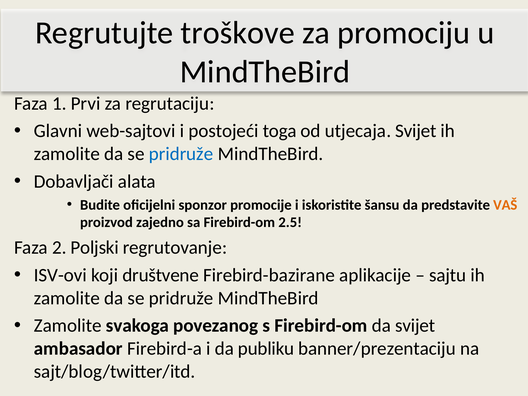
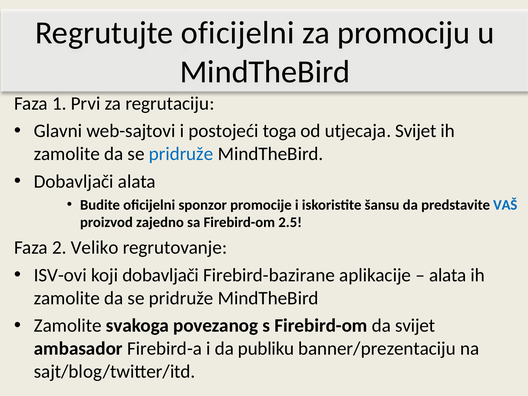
Regrutujte troškove: troškove -> oficijelni (238, 33)
VAŠ colour: orange -> blue (505, 205)
Poljski: Poljski -> Veliko (95, 248)
koji društvene: društvene -> dobavljači (161, 275)
sajtu: sajtu -> alata (448, 275)
